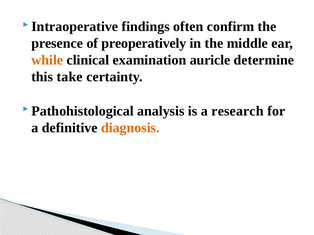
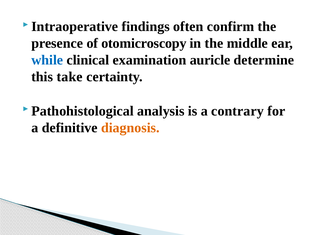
preoperatively: preoperatively -> otomicroscopy (144, 43)
while colour: orange -> blue (47, 60)
research: research -> contrary (238, 111)
